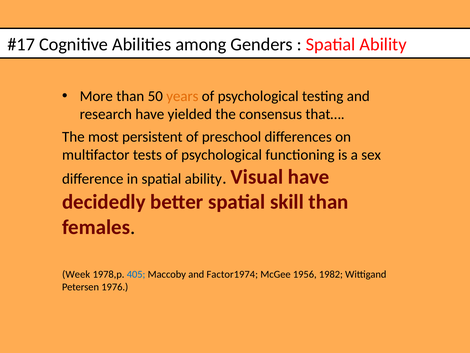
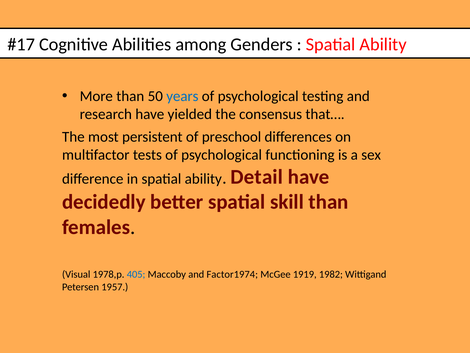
years colour: orange -> blue (182, 96)
Visual: Visual -> Detail (257, 177)
Week: Week -> Visual (76, 274)
1956: 1956 -> 1919 (305, 274)
1976: 1976 -> 1957 (115, 287)
